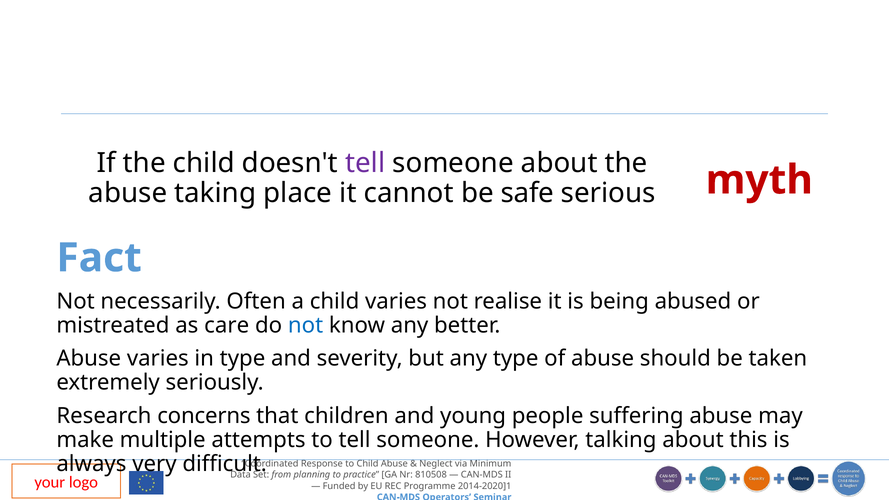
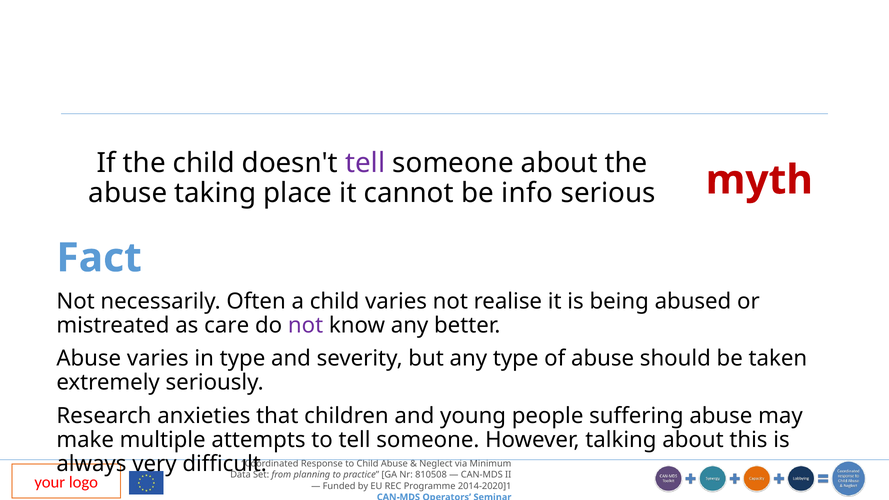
safe: safe -> info (527, 193)
not colour: blue -> purple (306, 325)
concerns: concerns -> anxieties (204, 416)
